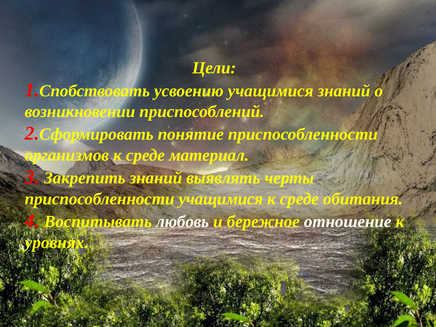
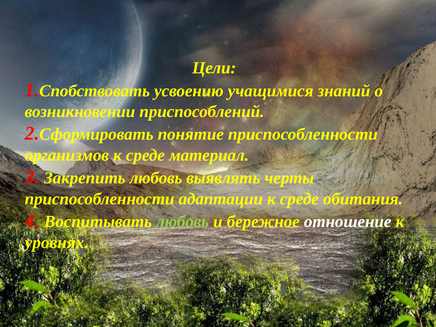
Закрепить знаний: знаний -> любовь (156, 178)
приспособленности учащимися: учащимися -> адаптации (221, 199)
любовь colour: white -> light green (183, 222)
